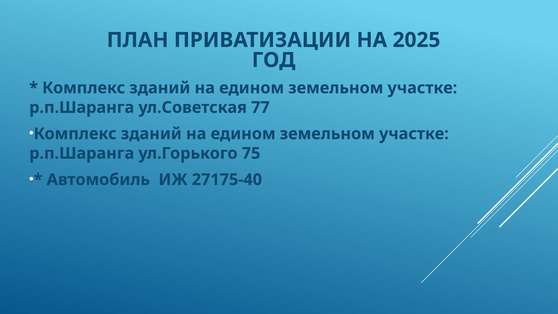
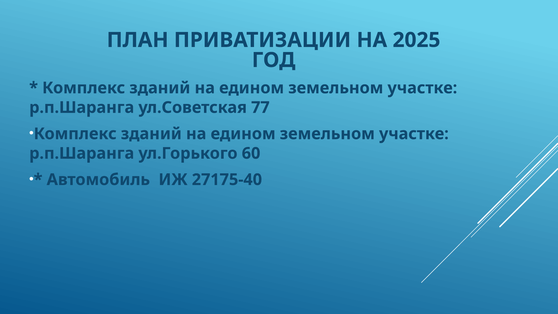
75: 75 -> 60 (251, 153)
